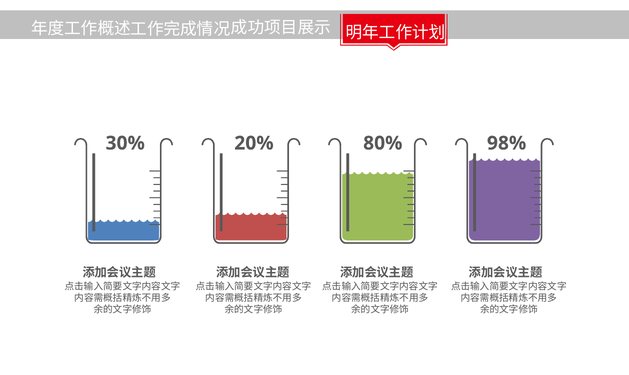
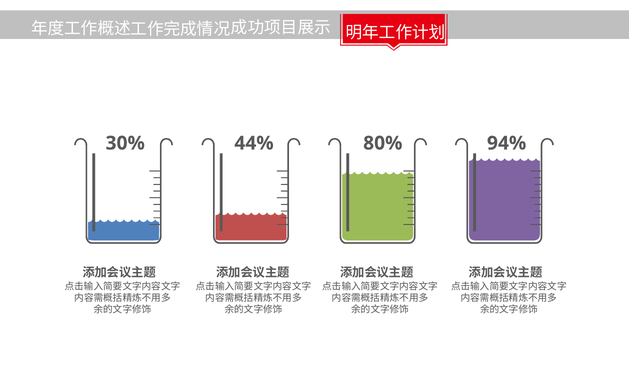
20%: 20% -> 44% (254, 143)
98%: 98% -> 94% (507, 143)
